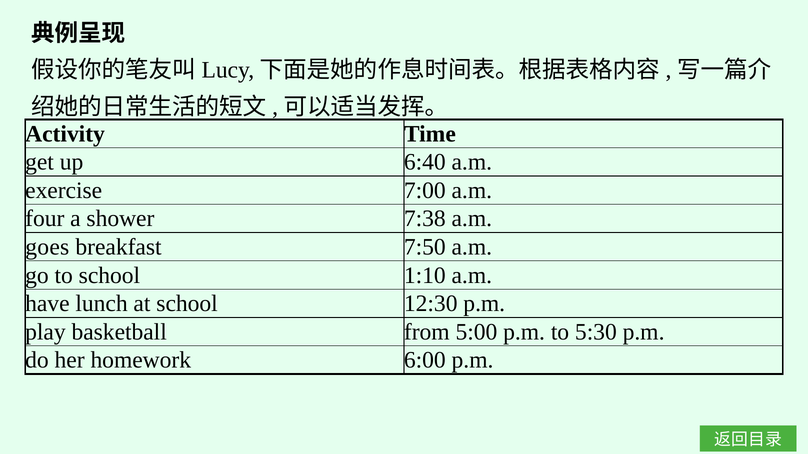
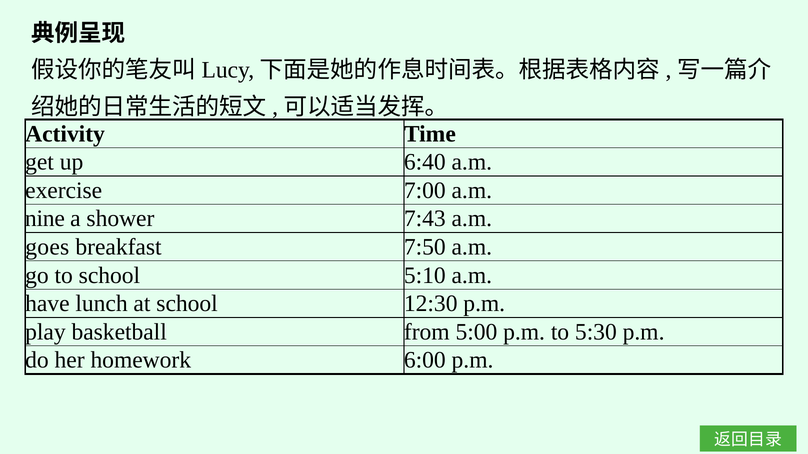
four: four -> nine (45, 219)
7:38: 7:38 -> 7:43 (425, 219)
1:10: 1:10 -> 5:10 (425, 276)
